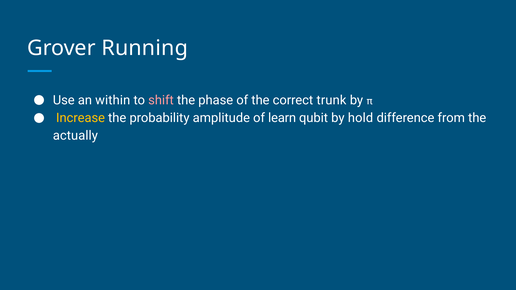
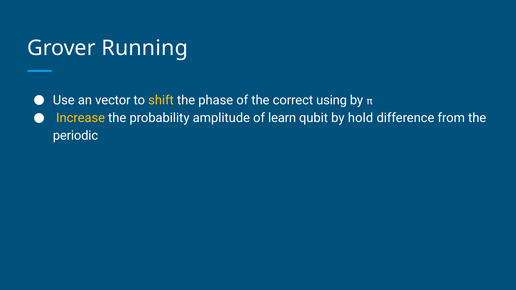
within: within -> vector (113, 100)
shift colour: pink -> yellow (161, 100)
trunk: trunk -> using (332, 100)
actually: actually -> periodic (75, 136)
